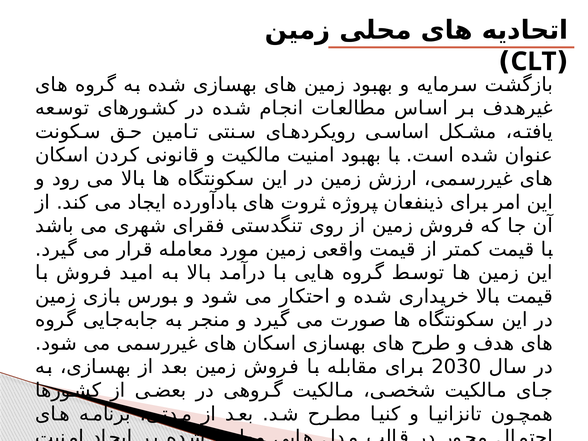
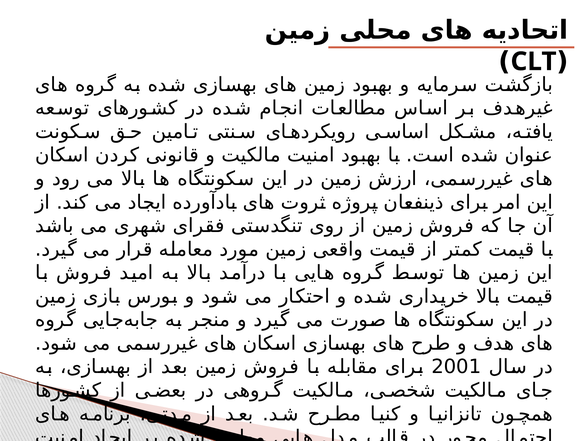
2030: 2030 -> 2001 (456, 367)
